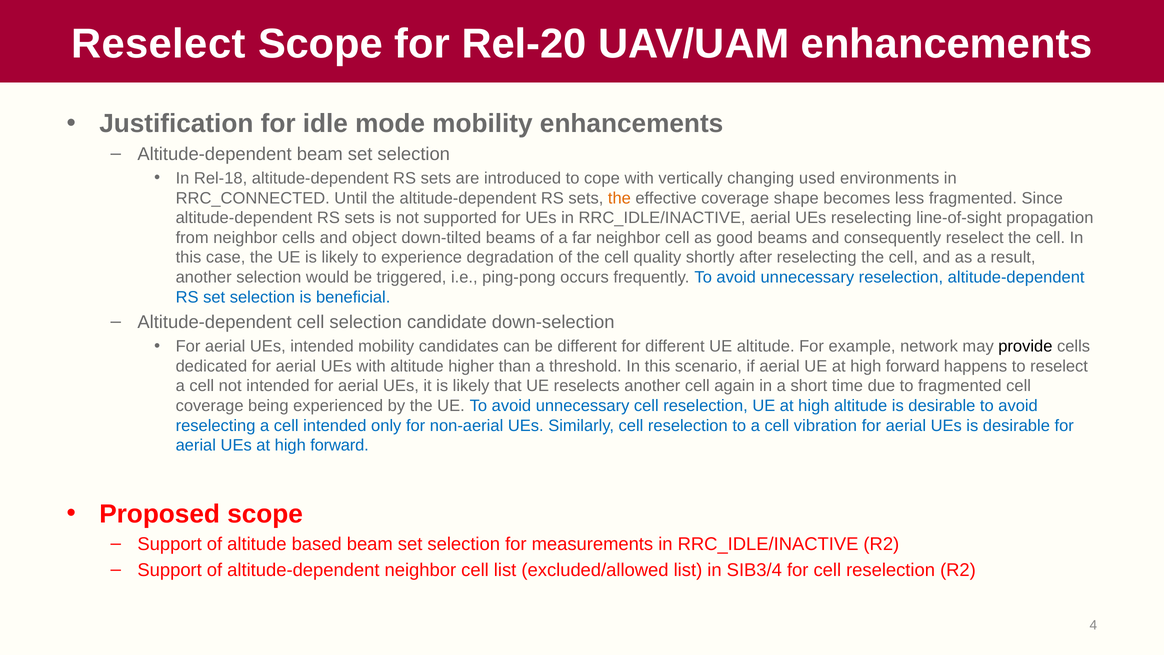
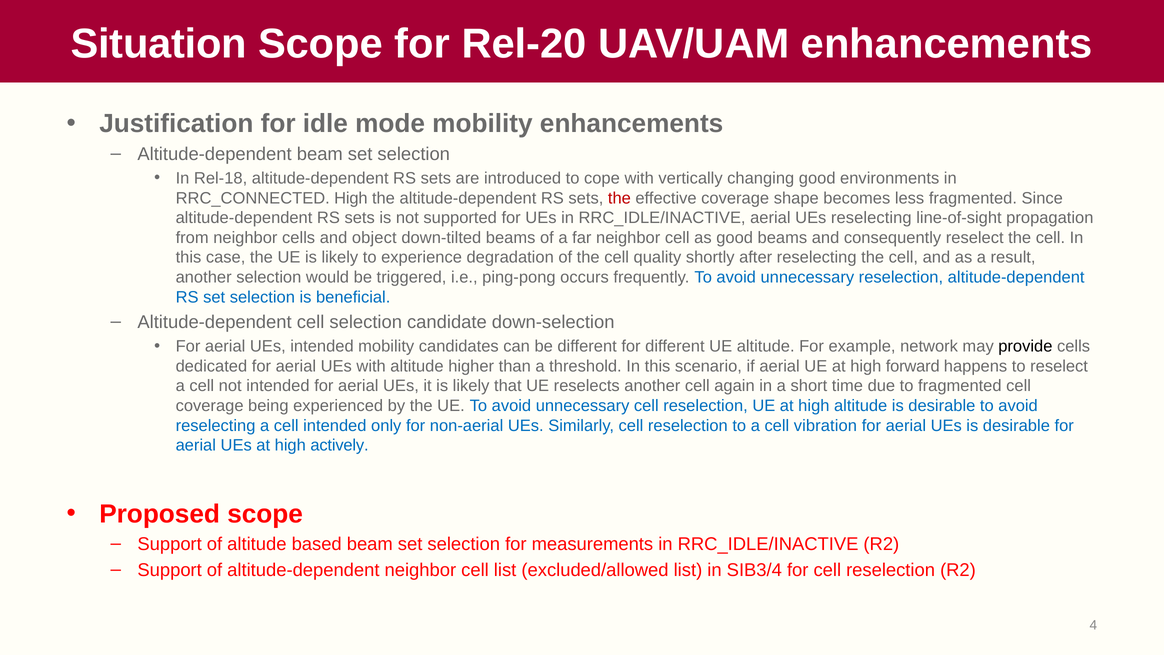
Reselect: Reselect -> Situation (159, 44)
changing used: used -> good (817, 178)
RRC_CONNECTED Until: Until -> High (351, 198)
the colour: orange -> red (619, 198)
UEs at high forward: forward -> actively (340, 445)
